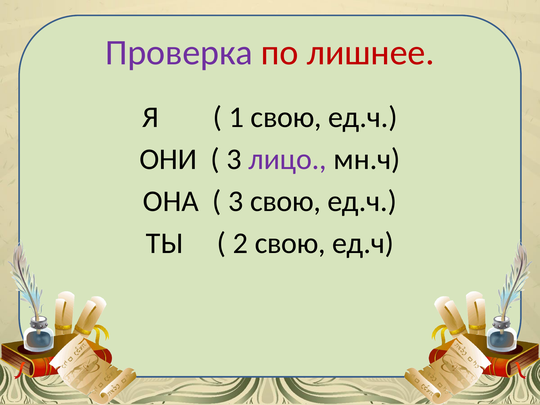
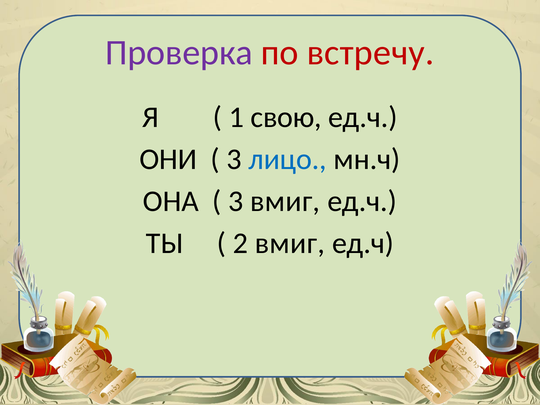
лишнее: лишнее -> встречу (370, 52)
лицо colour: purple -> blue (288, 159)
3 свою: свою -> вмиг (285, 201)
2 свою: свою -> вмиг (290, 243)
